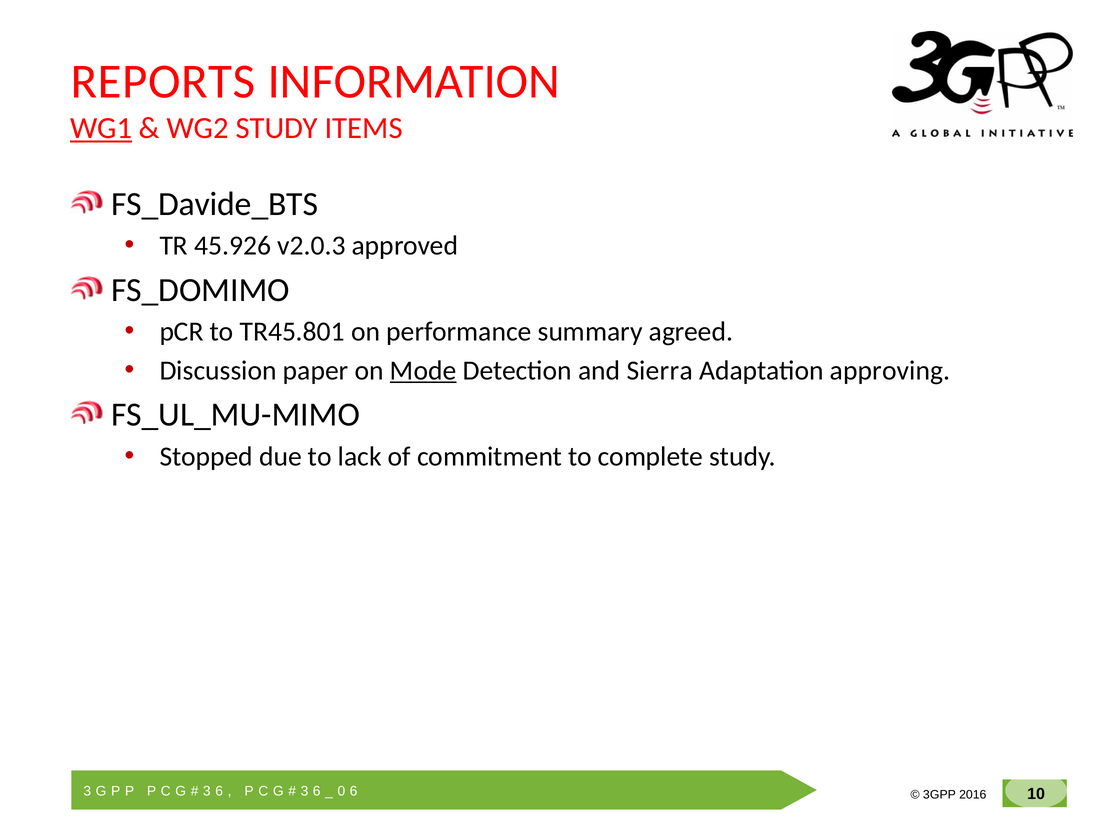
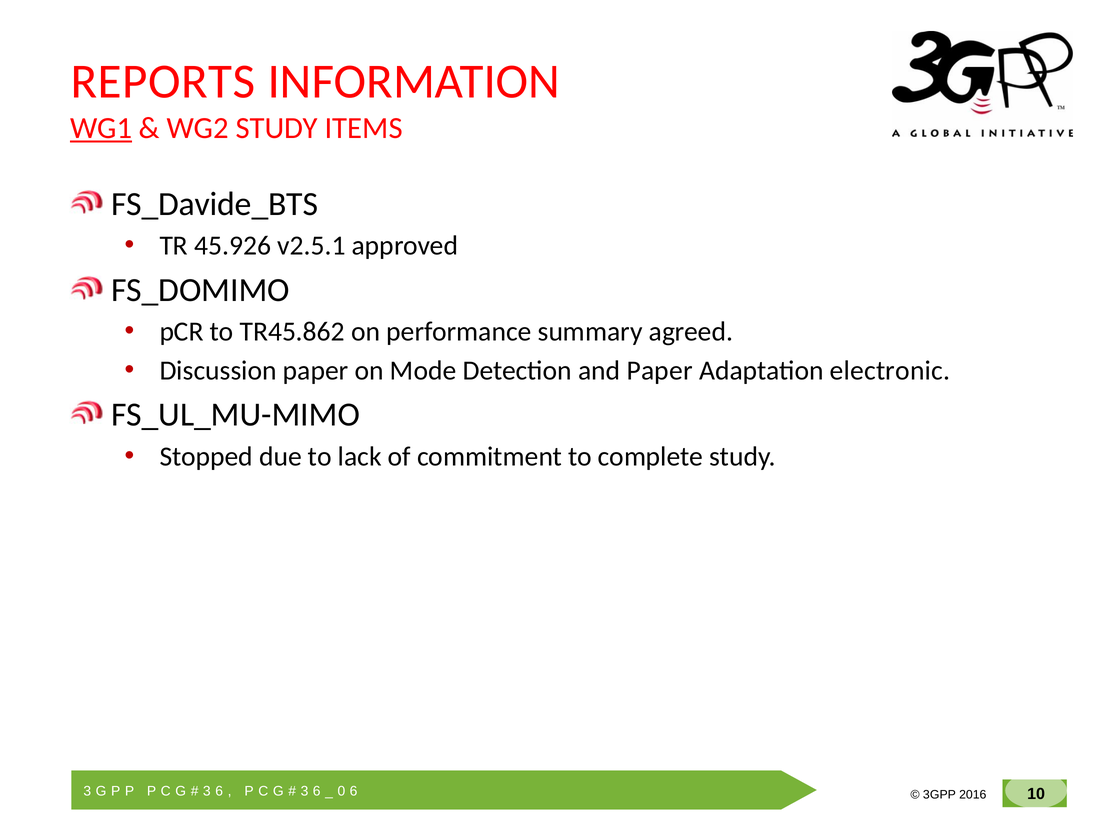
v2.0.3: v2.0.3 -> v2.5.1 (311, 246)
TR45.801: TR45.801 -> TR45.862 (292, 332)
Mode underline: present -> none (423, 370)
and Sierra: Sierra -> Paper (660, 370)
approving: approving -> electronic (890, 370)
